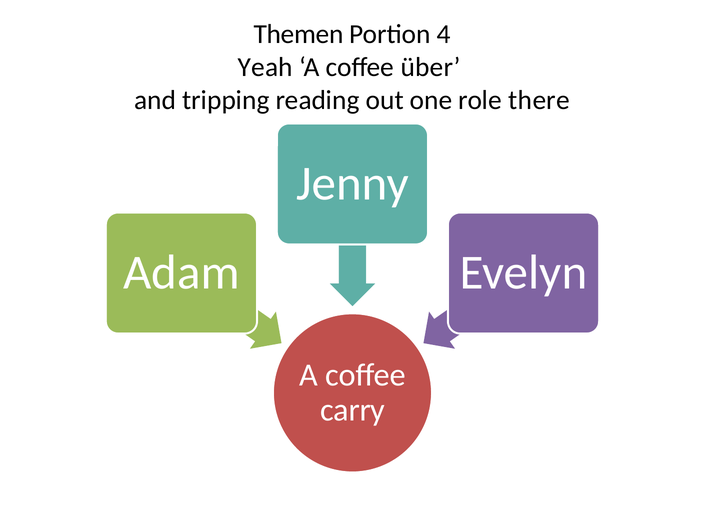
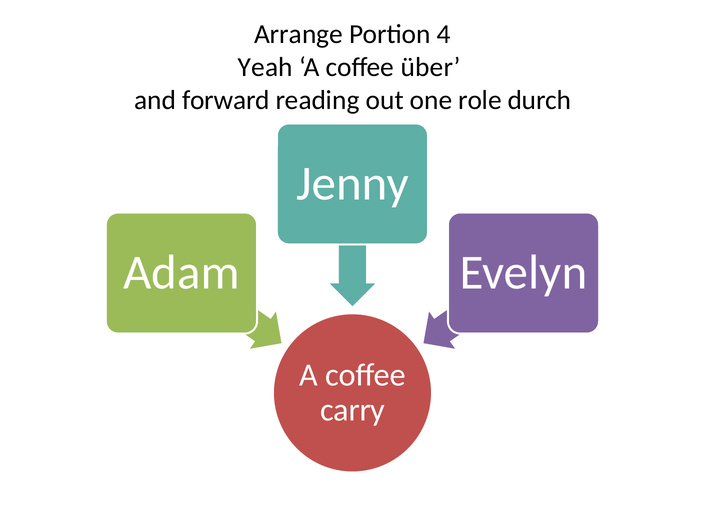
Themen: Themen -> Arrange (298, 34)
tripping: tripping -> forward (226, 100)
there: there -> durch (539, 100)
